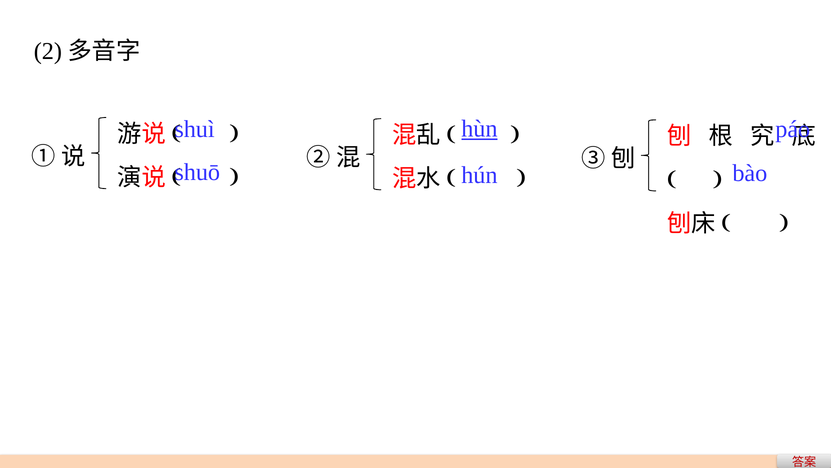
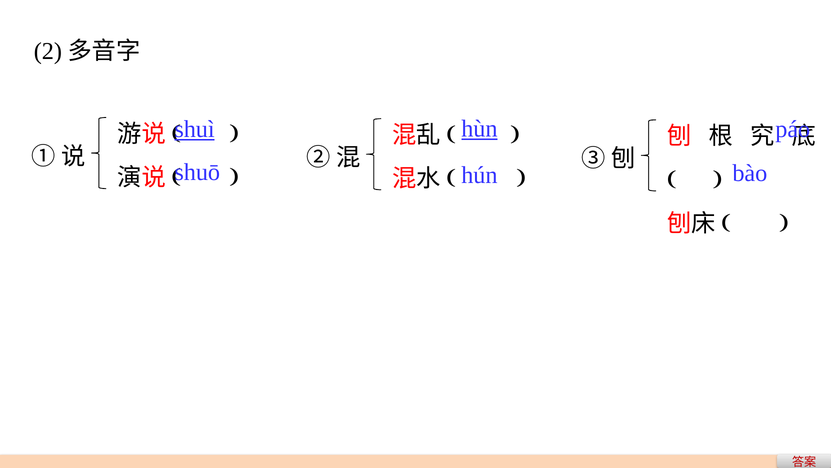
shuì underline: none -> present (195, 129)
